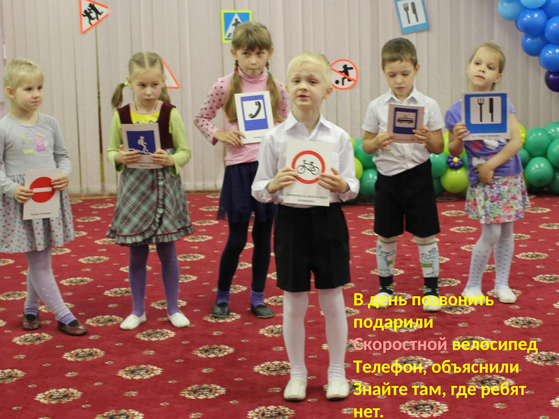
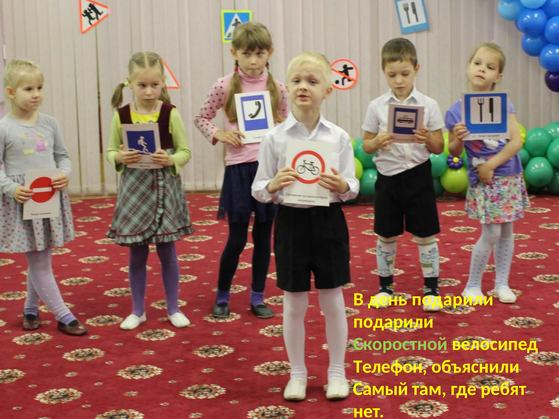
день позвонить: позвонить -> подарили (453, 300)
Скоростной colour: pink -> light green (400, 344)
Знайте: Знайте -> Самый (381, 389)
